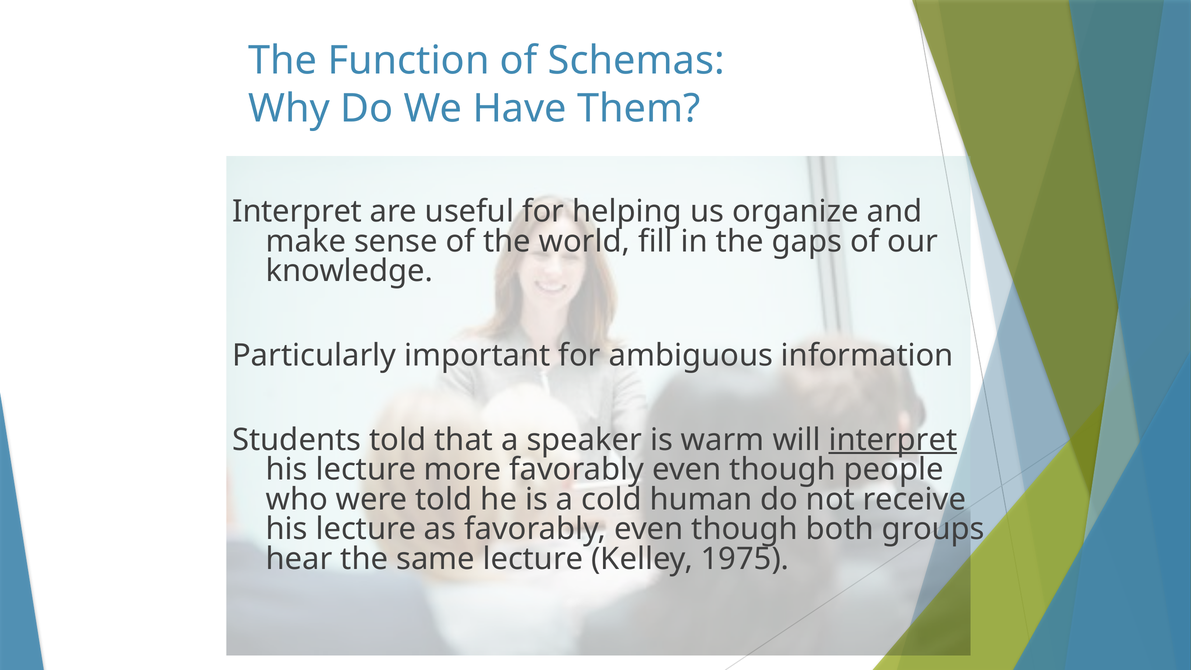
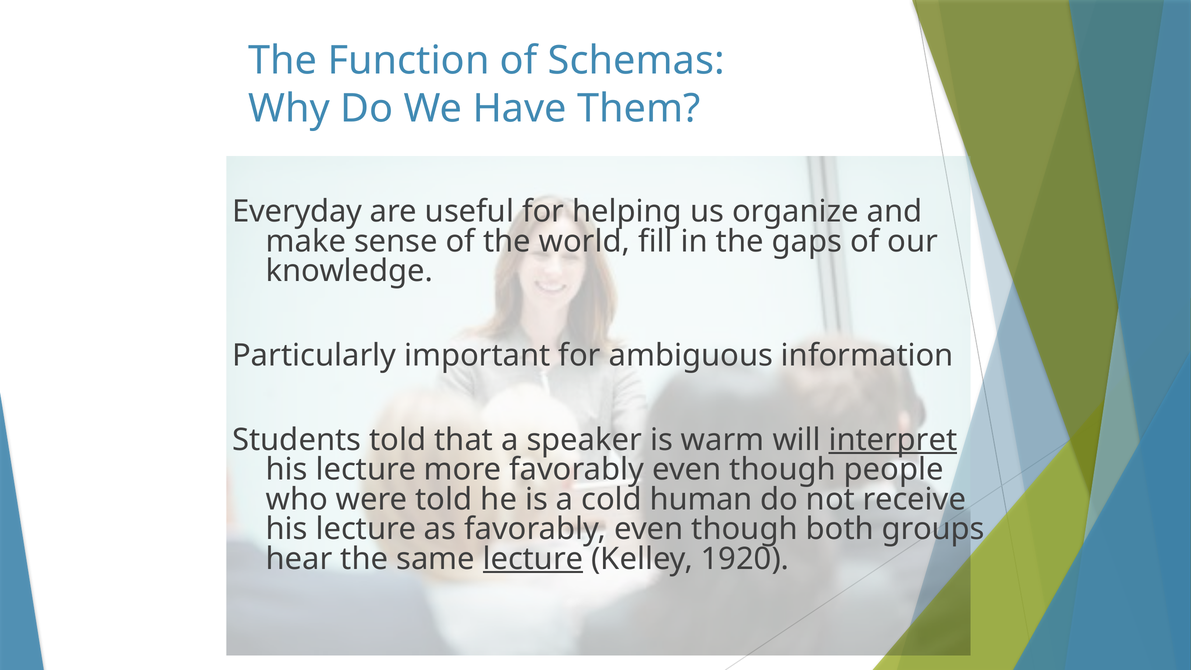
Interpret: Interpret -> Everyday (297, 212)
lecture underline: none -> present (533, 559)
1975: 1975 -> 1920 (745, 559)
